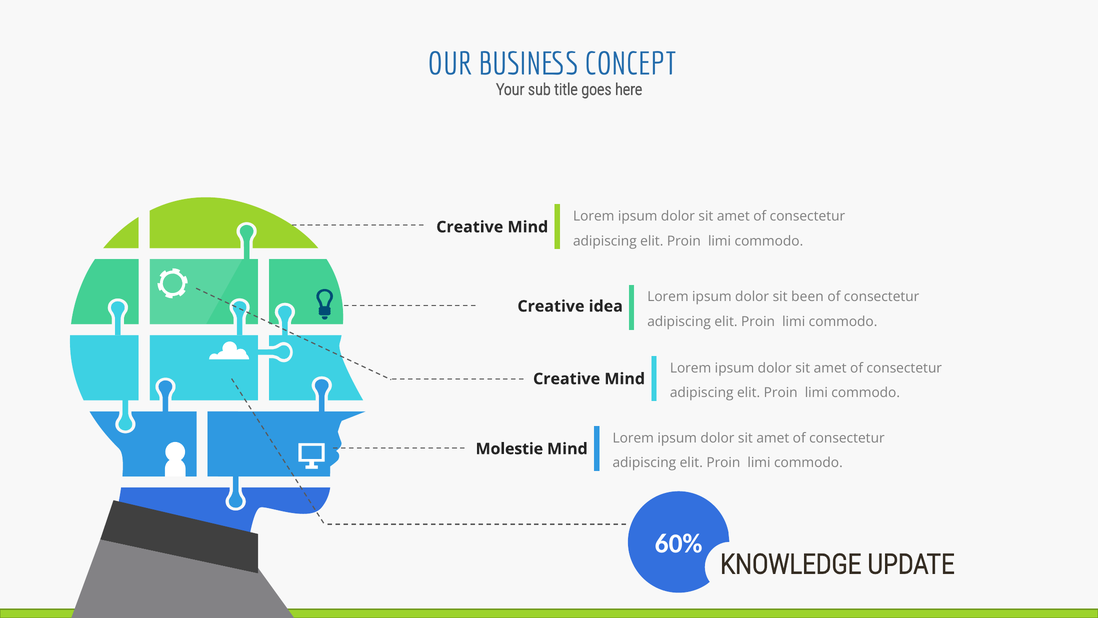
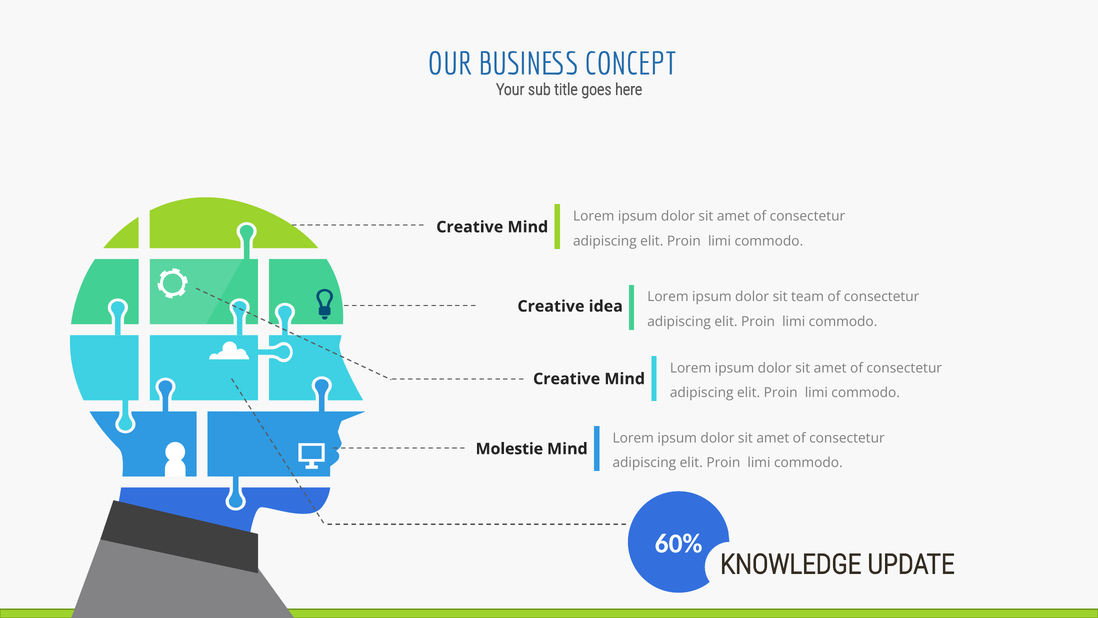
been: been -> team (808, 297)
